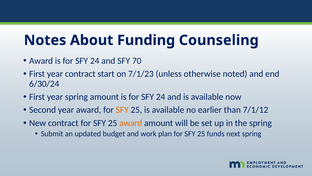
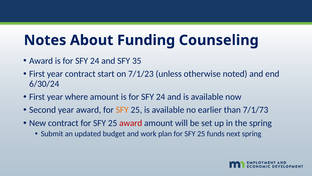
70: 70 -> 35 (137, 61)
year spring: spring -> where (77, 97)
7/1/12: 7/1/12 -> 7/1/73 (256, 110)
award colour: orange -> red (131, 123)
